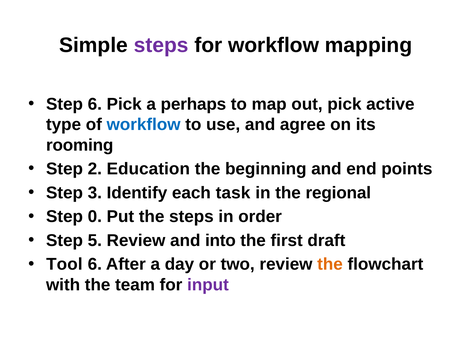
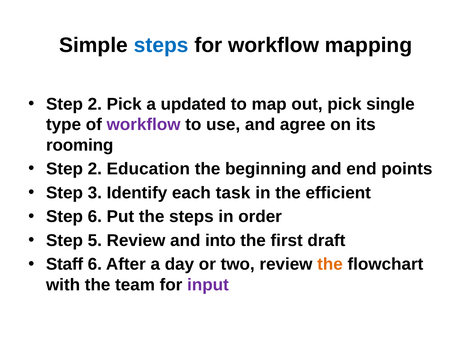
steps colour: purple -> blue (161, 45)
6: 6 -> 2 (95, 104)
perhaps: perhaps -> updated (193, 104)
active: active -> single (390, 104)
workflow colour: blue -> purple (144, 125)
regional: regional -> efficient (338, 193)
Step 0: 0 -> 6 (95, 217)
Tool: Tool -> Staff (65, 264)
